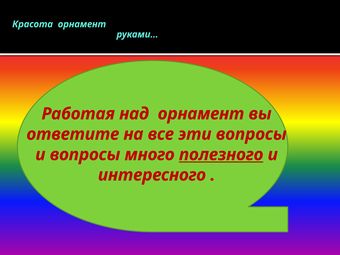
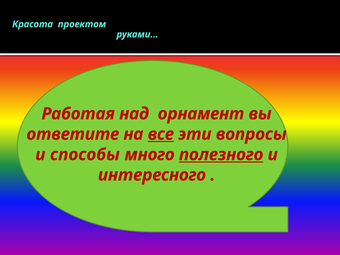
Красота орнамент: орнамент -> проектом (82, 24)
все underline: none -> present (161, 134)
и вопросы: вопросы -> способы (85, 155)
